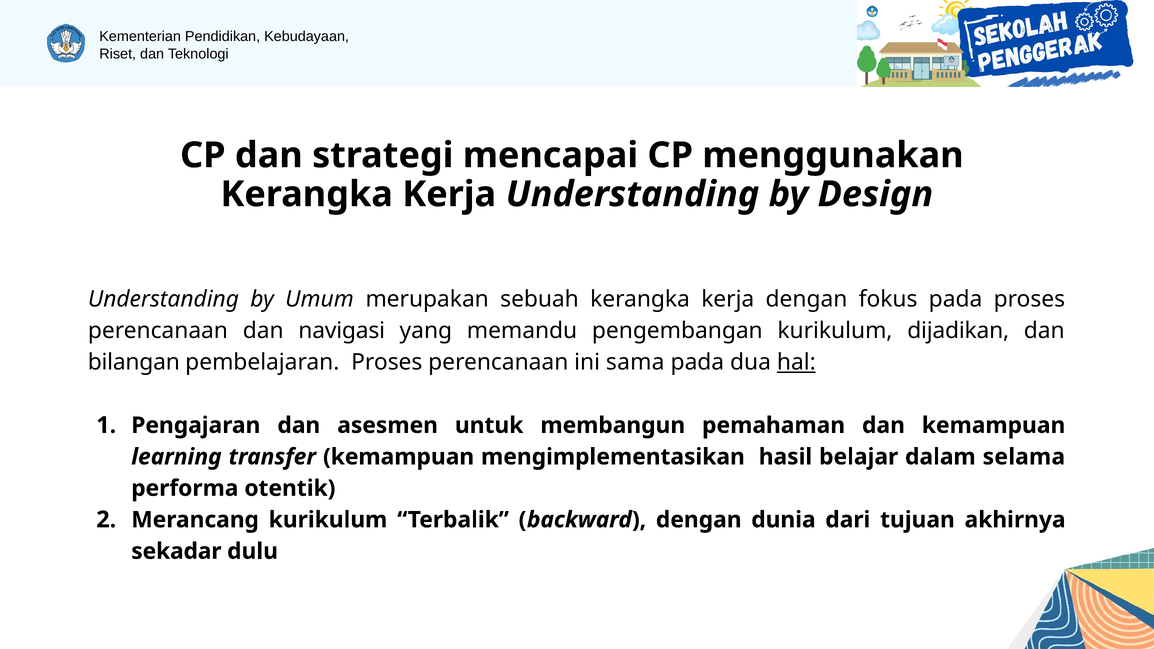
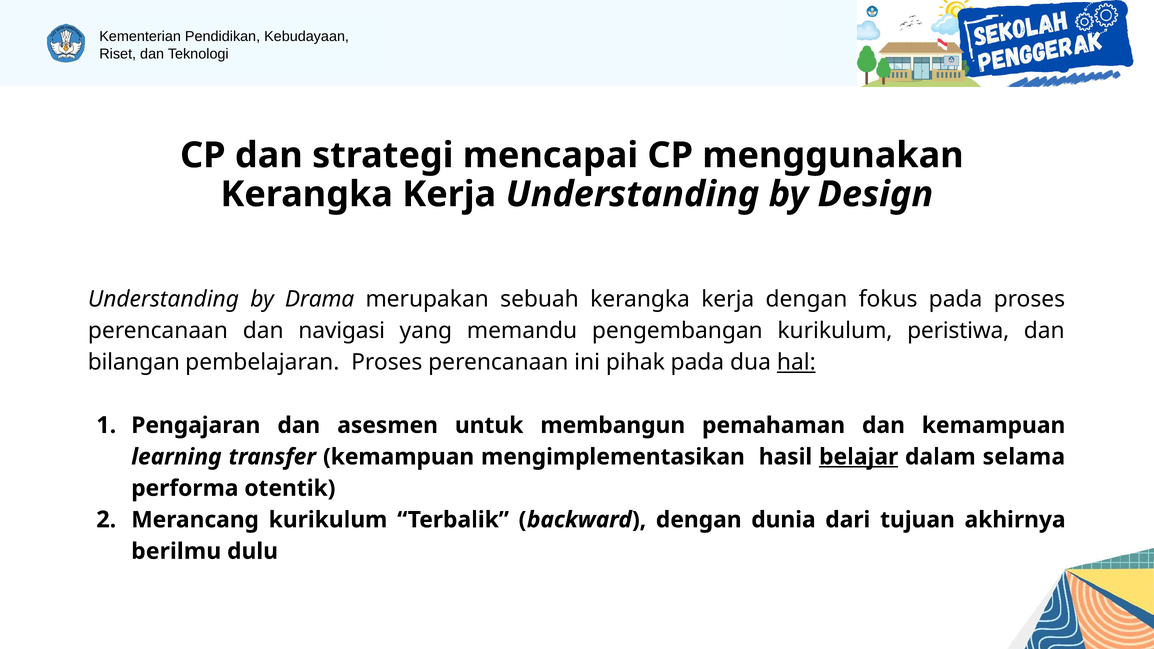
Umum: Umum -> Drama (320, 300)
dijadikan: dijadikan -> peristiwa (958, 331)
sama: sama -> pihak (635, 362)
belajar underline: none -> present (859, 457)
sekadar: sekadar -> berilmu (176, 551)
